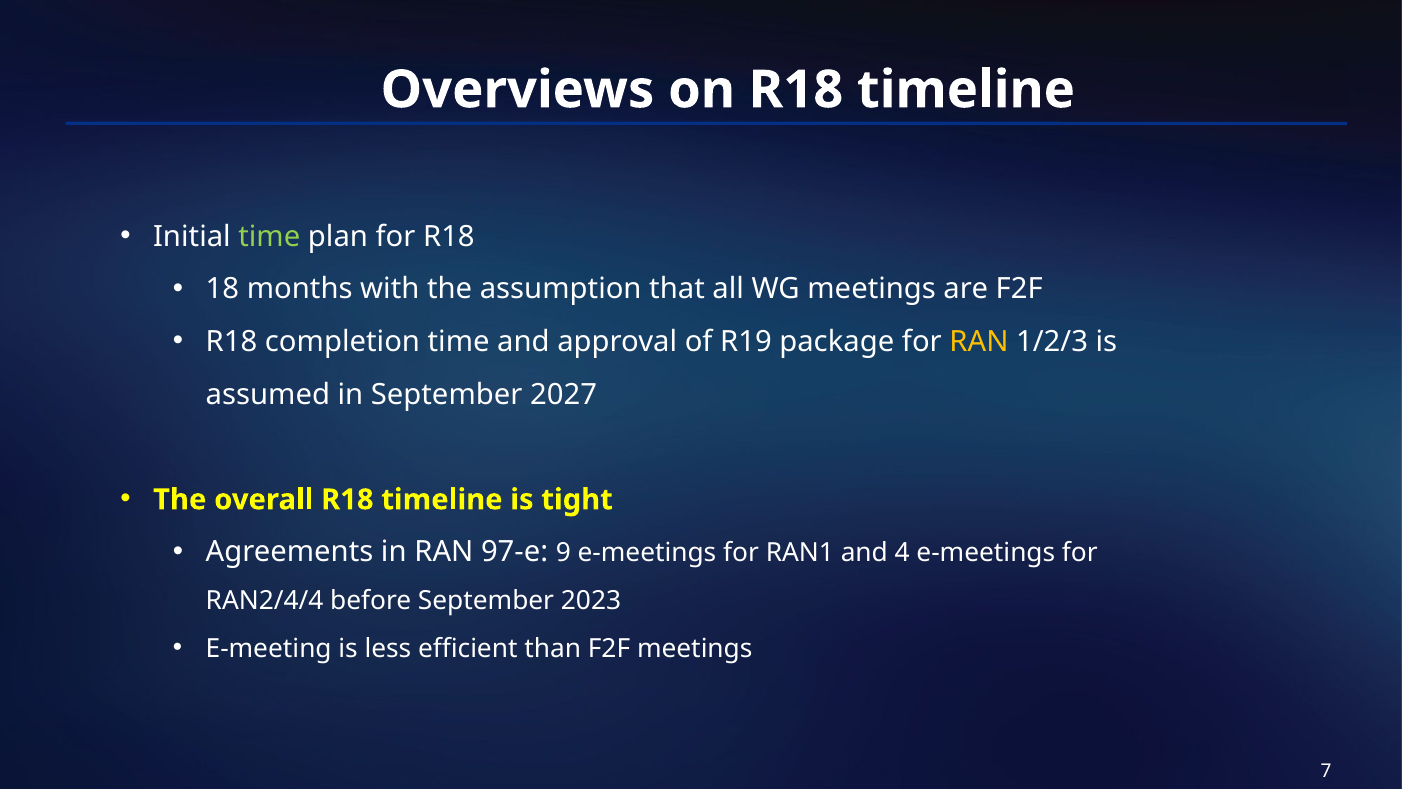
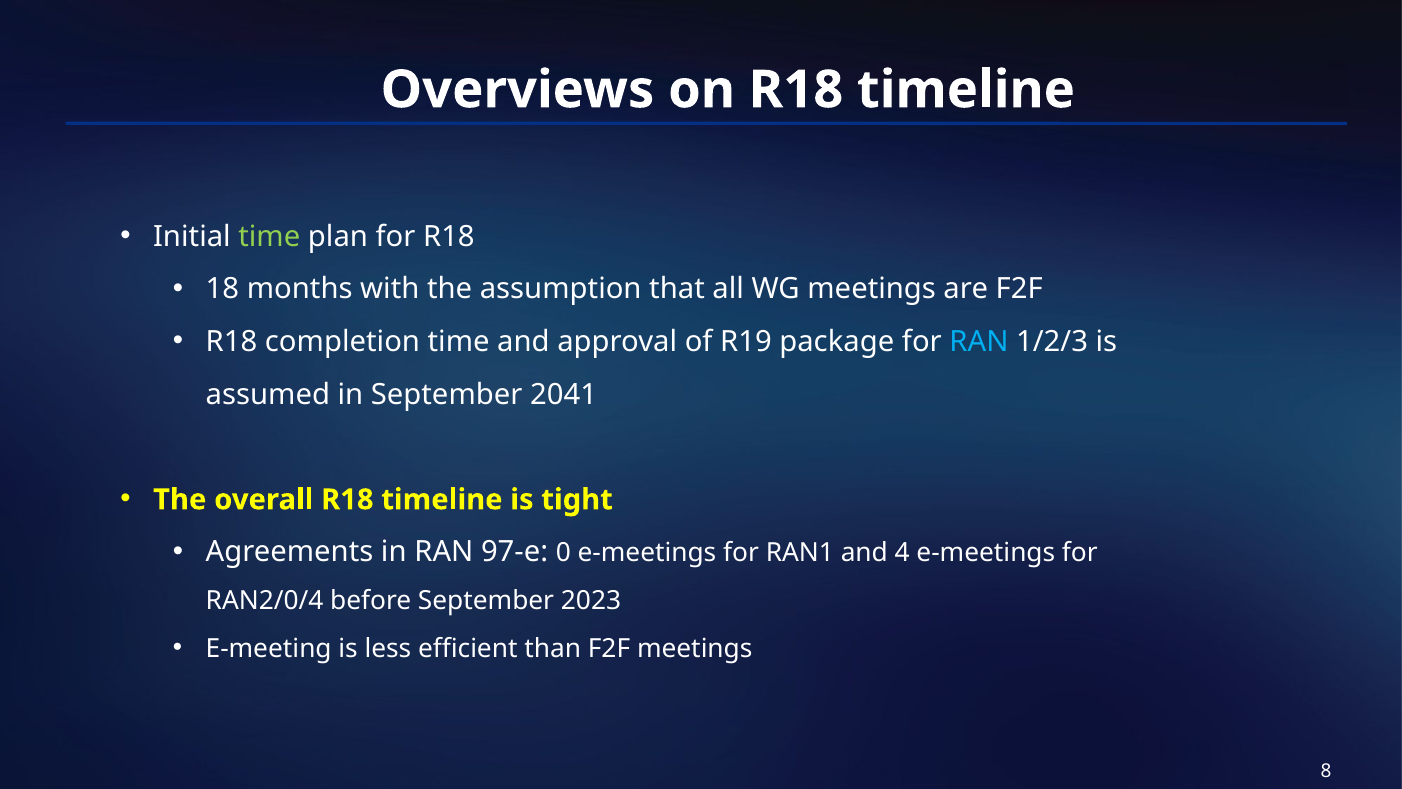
RAN colour: yellow -> light blue (979, 342)
2027: 2027 -> 2041 (564, 394)
9: 9 -> 0 (563, 553)
RAN2/4/4: RAN2/4/4 -> RAN2/0/4 (265, 601)
7: 7 -> 8 (1326, 771)
